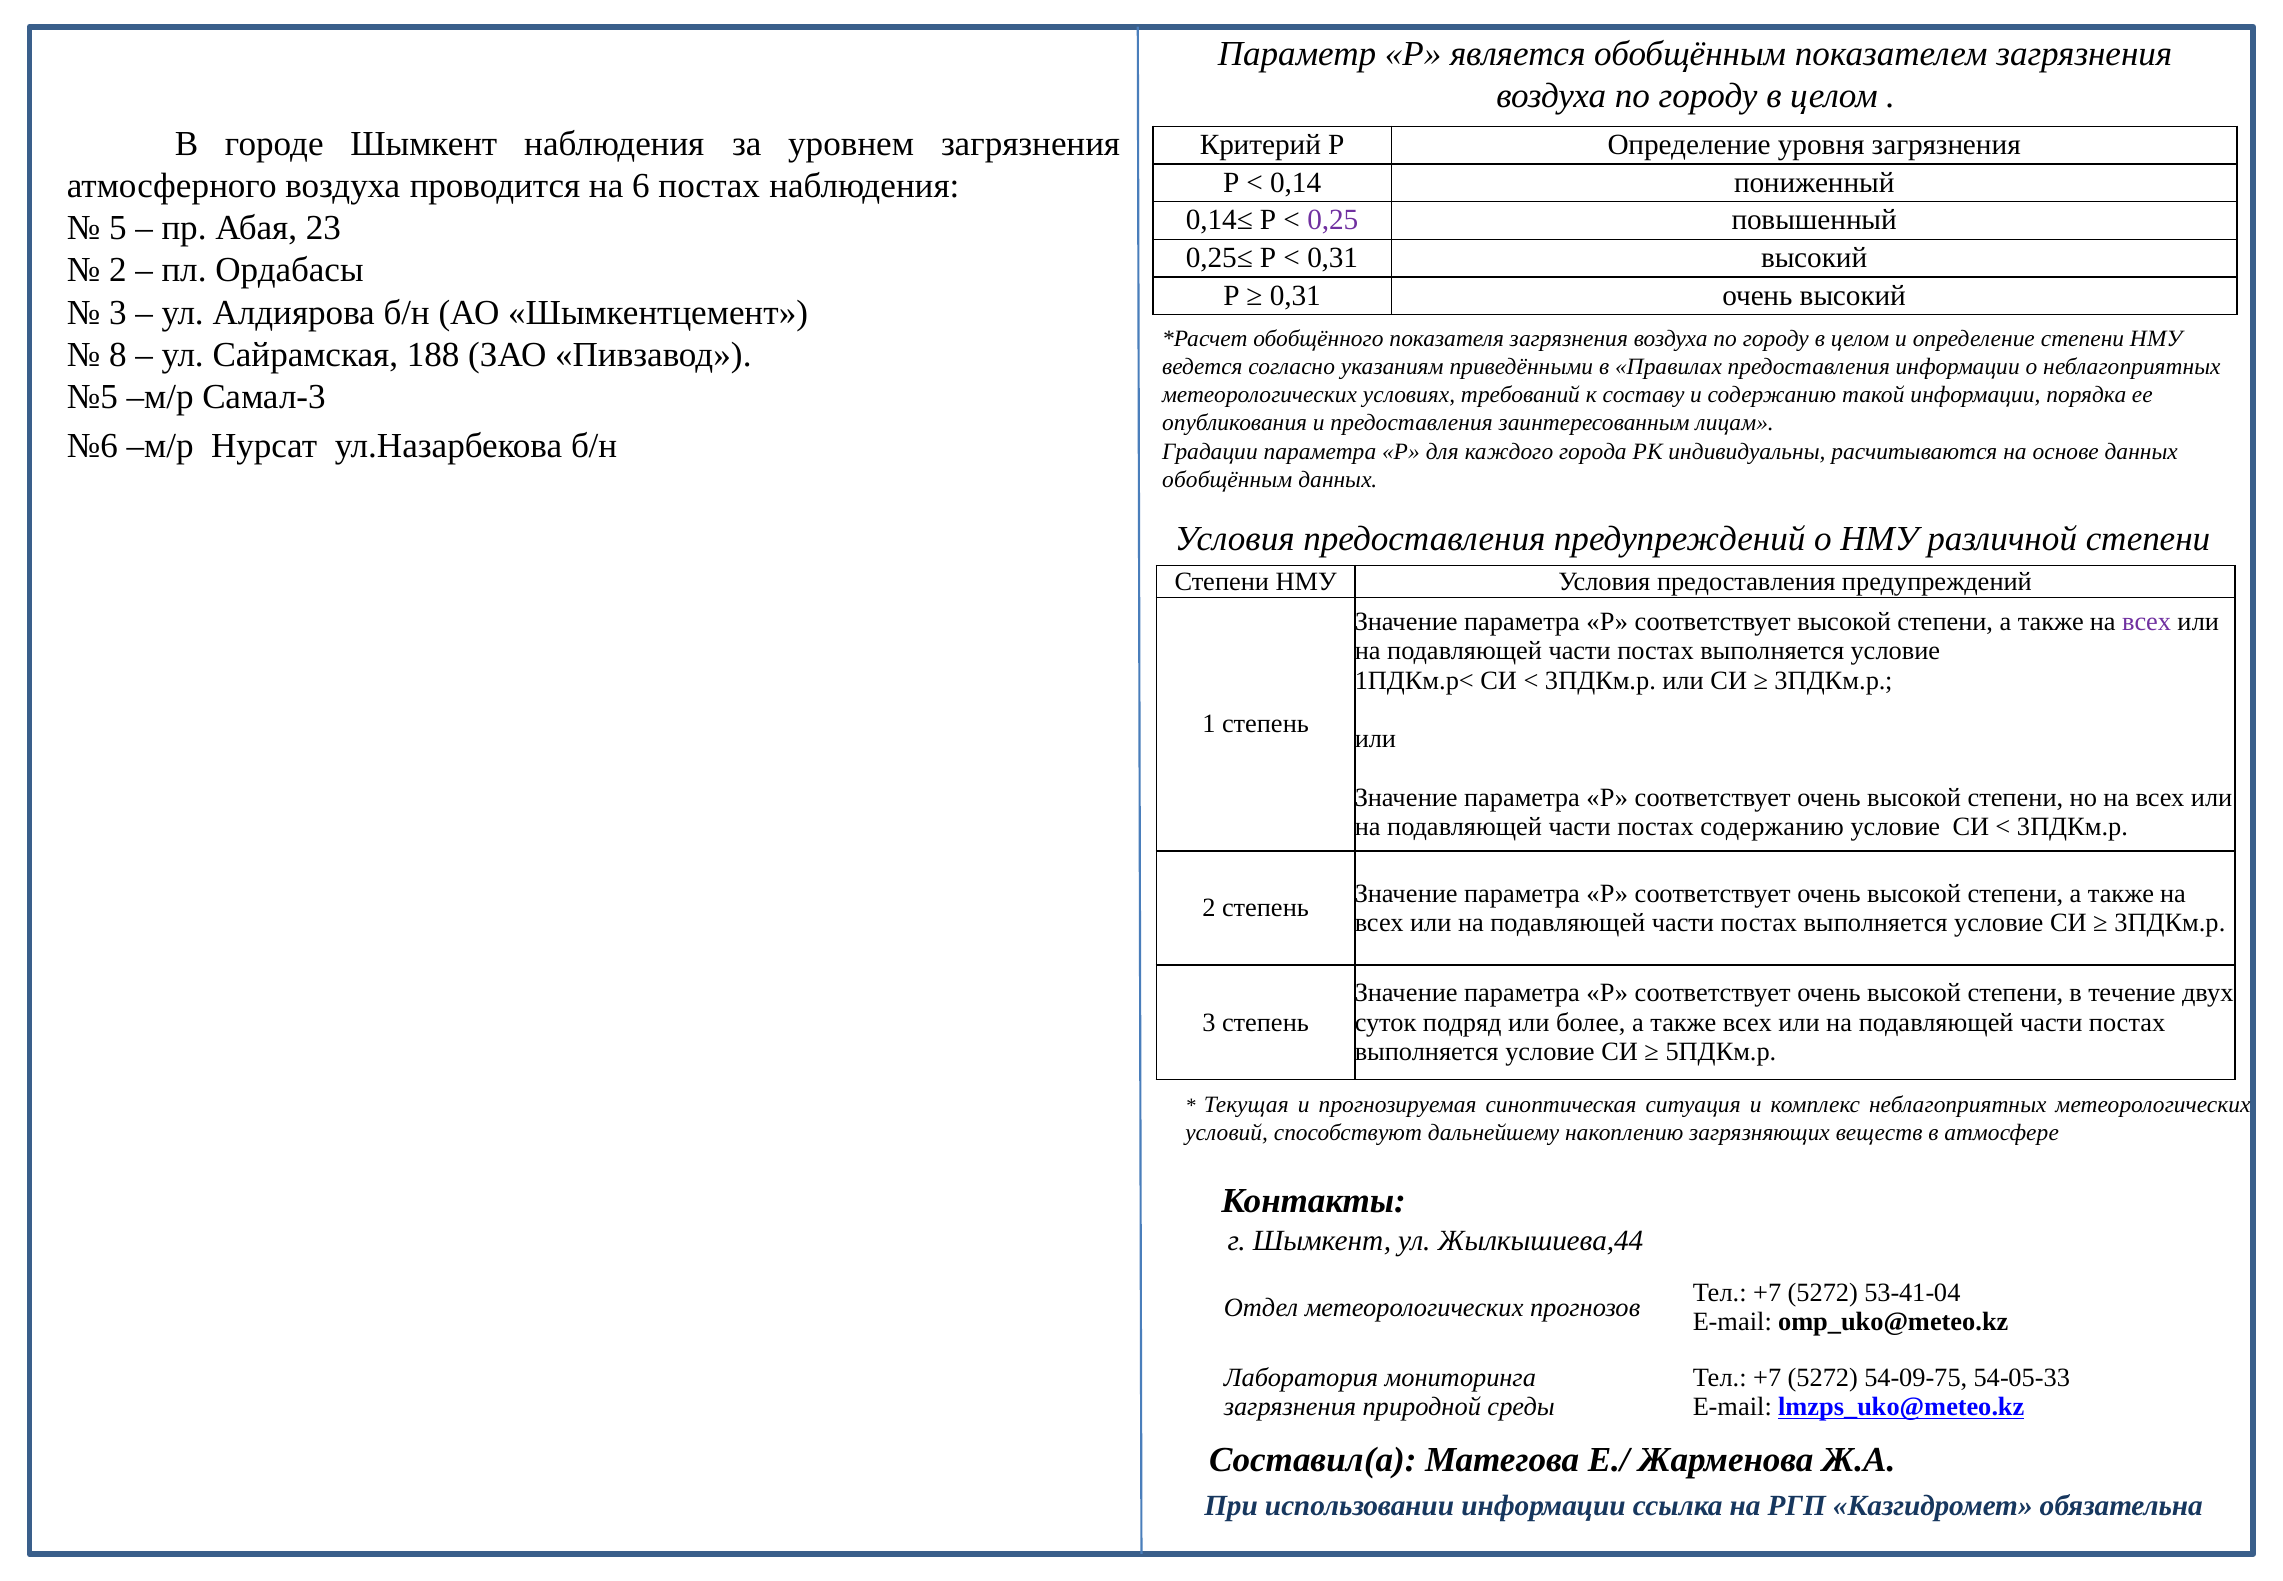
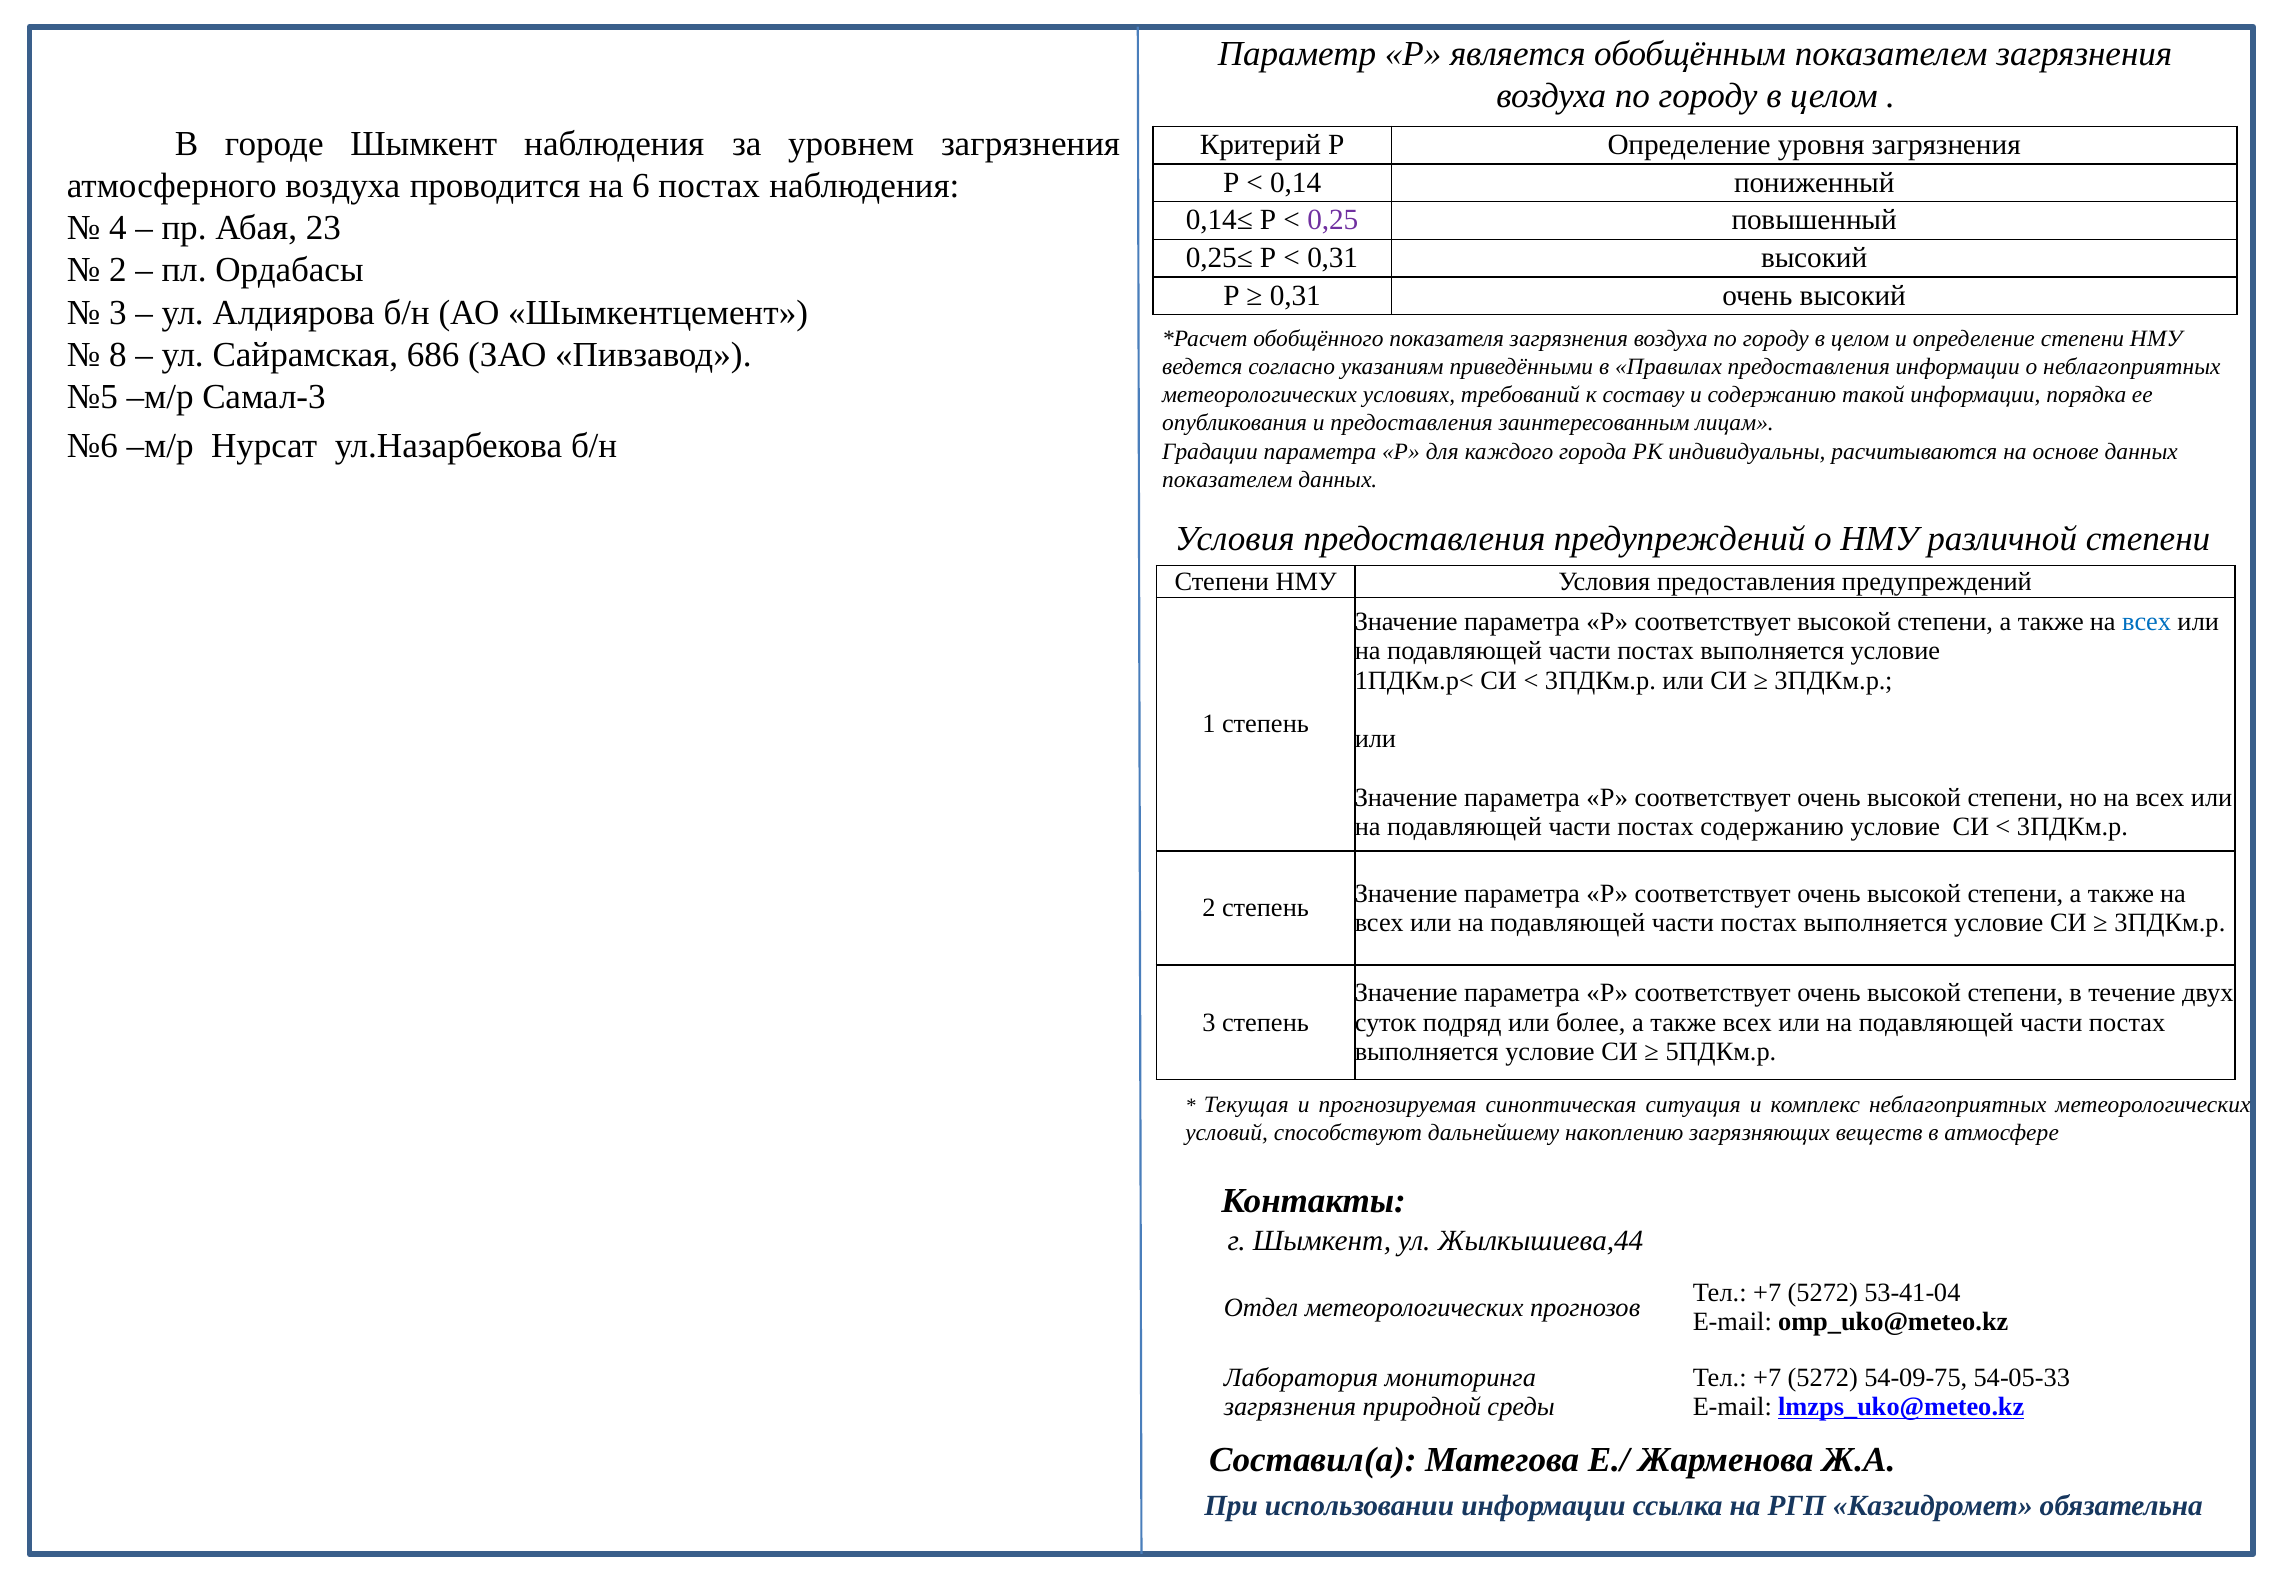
5: 5 -> 4 (118, 228)
188: 188 -> 686 (433, 354)
обобщённым: обобщённым -> показателем (1227, 479)
всех colour: purple -> blue (2147, 622)
